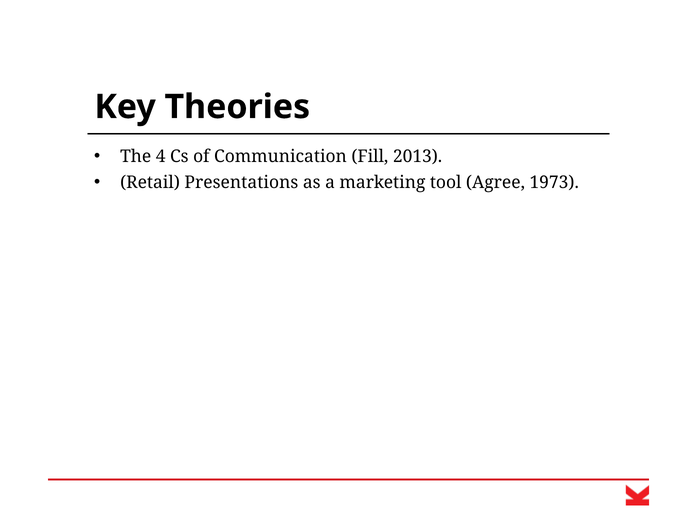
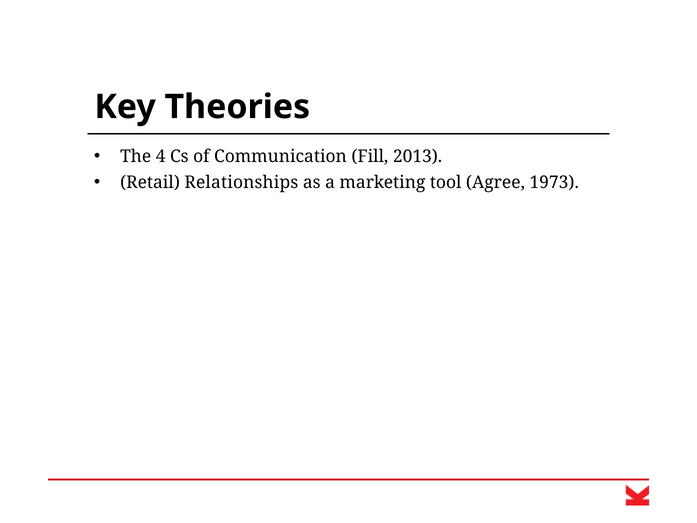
Presentations: Presentations -> Relationships (241, 182)
